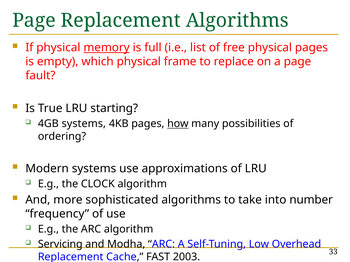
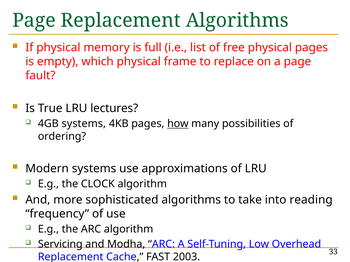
memory underline: present -> none (107, 48)
starting: starting -> lectures (114, 108)
number: number -> reading (311, 200)
